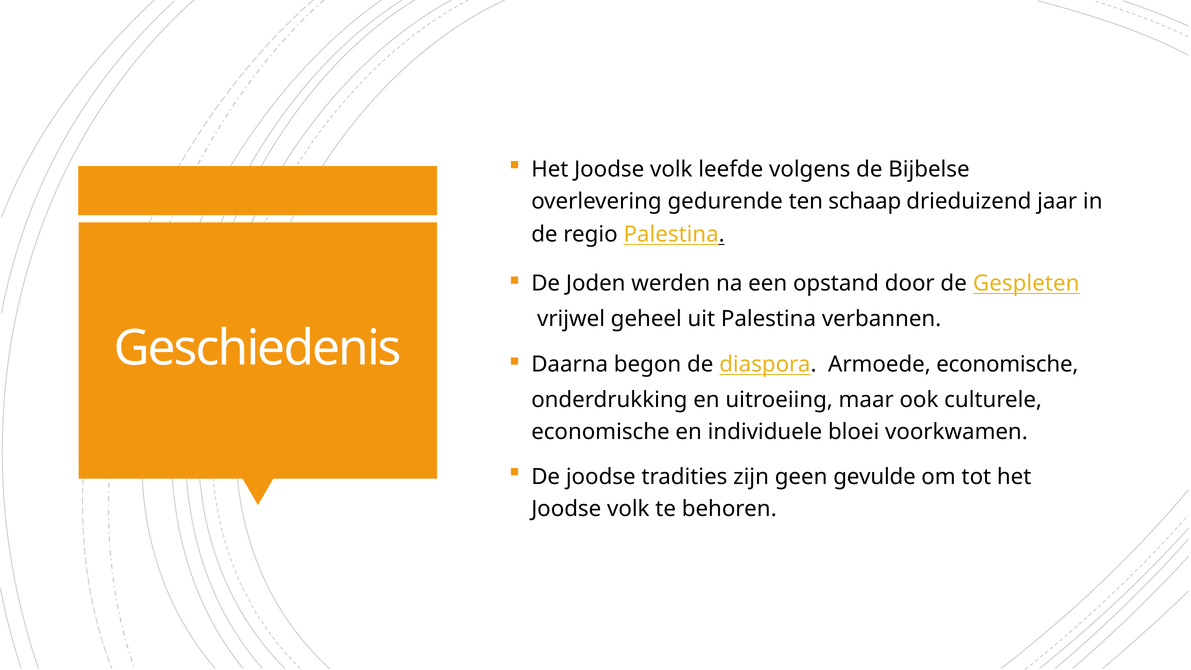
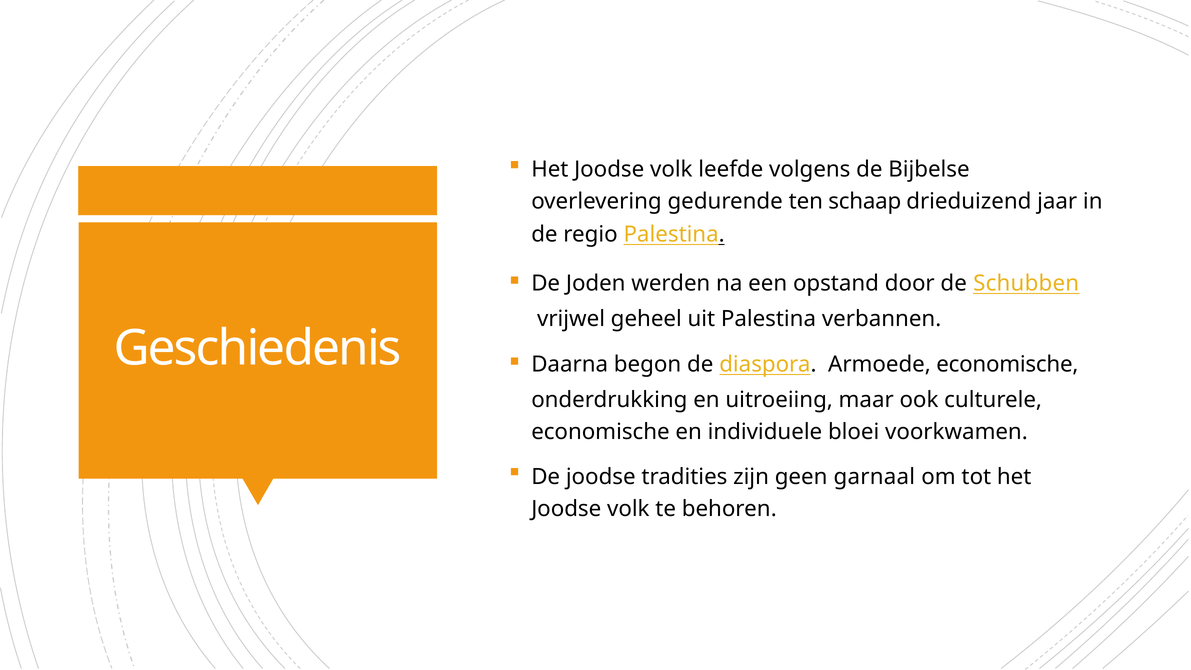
Gespleten: Gespleten -> Schubben (1026, 283)
gevulde: gevulde -> garnaal (874, 477)
